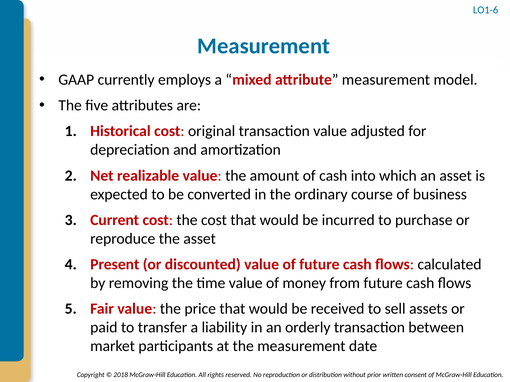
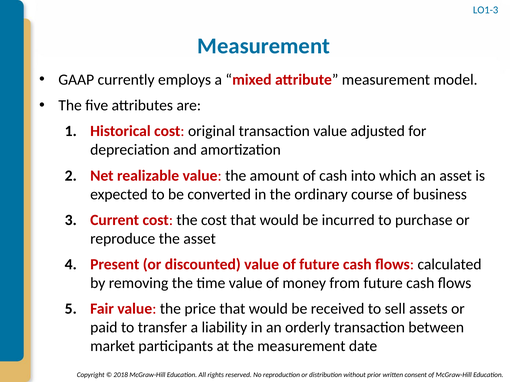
LO1-6: LO1-6 -> LO1-3 (486, 10)
